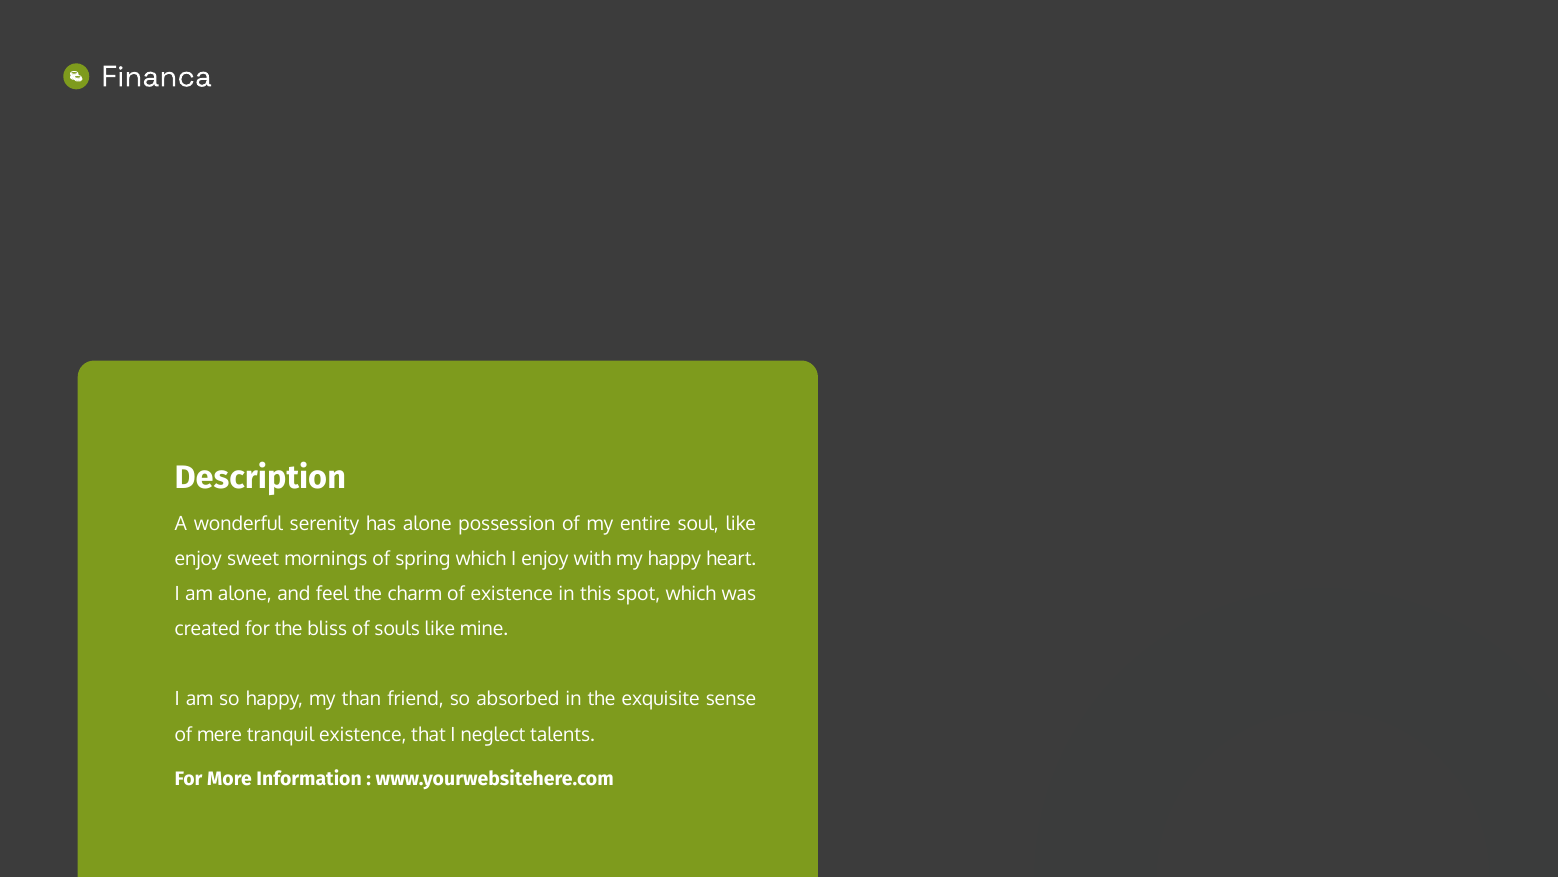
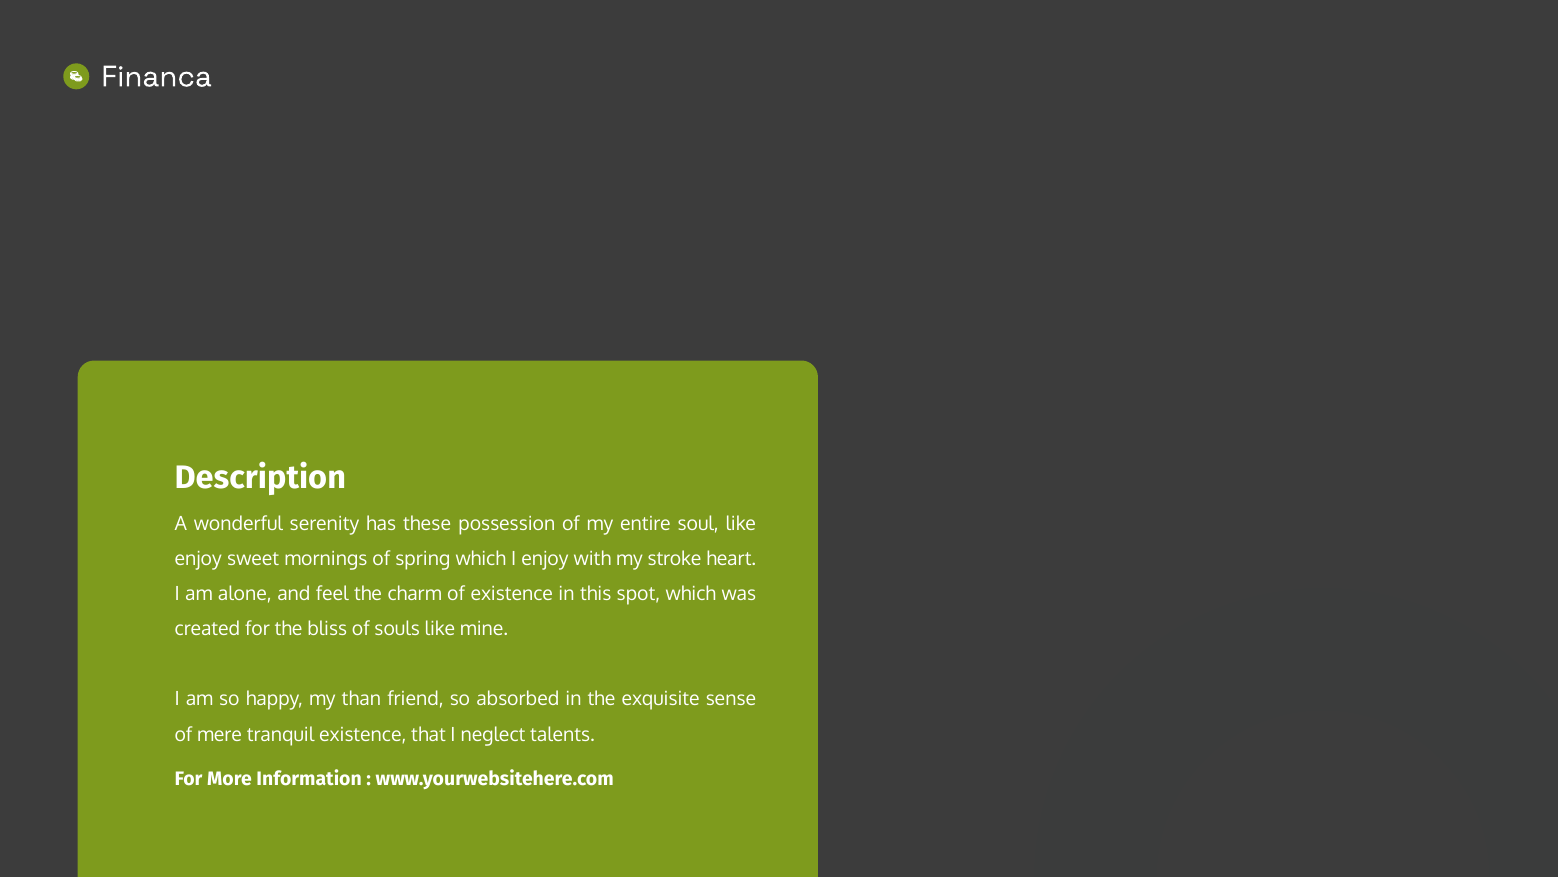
has alone: alone -> these (427, 524)
my happy: happy -> stroke (675, 559)
